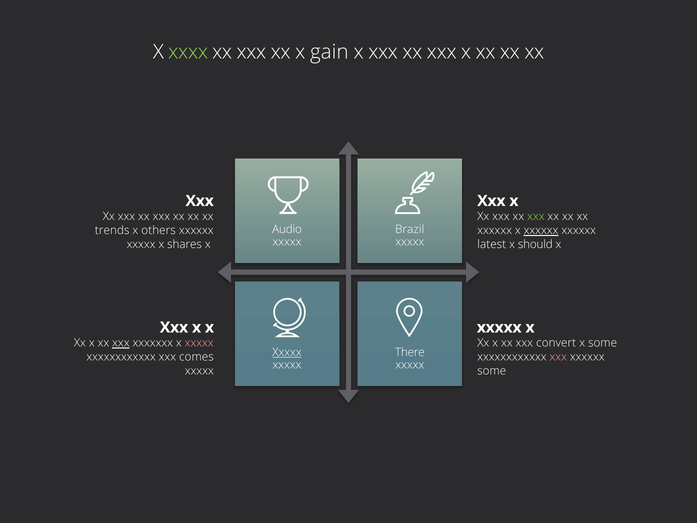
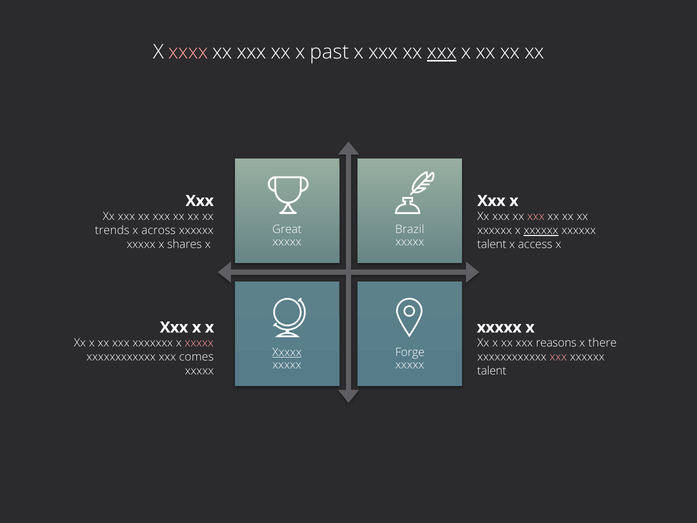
xxxx colour: light green -> pink (188, 52)
gain: gain -> past (329, 52)
xxx underline: none -> present (442, 52)
xxx colour: light green -> pink (536, 216)
Audio: Audio -> Great (287, 229)
others: others -> across (159, 230)
latest: latest -> talent (492, 244)
should: should -> access (535, 244)
xxx underline: present -> none (121, 343)
convert: convert -> reasons (556, 343)
x some: some -> there (603, 343)
There: There -> Forge (410, 352)
some: some -> talent (492, 371)
